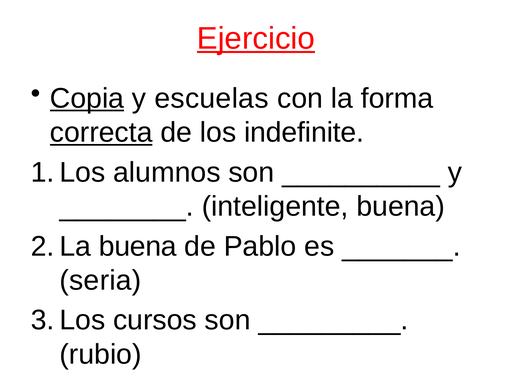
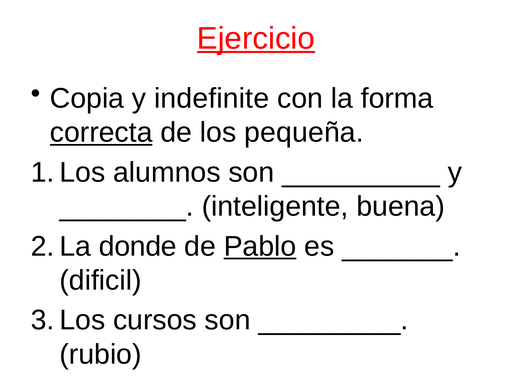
Copia underline: present -> none (87, 98)
escuelas: escuelas -> indefinite (212, 98)
indefinite: indefinite -> pequeña (304, 133)
buena: buena -> donde (138, 246)
Pablo underline: none -> present (260, 246)
seria: seria -> dificil (101, 280)
